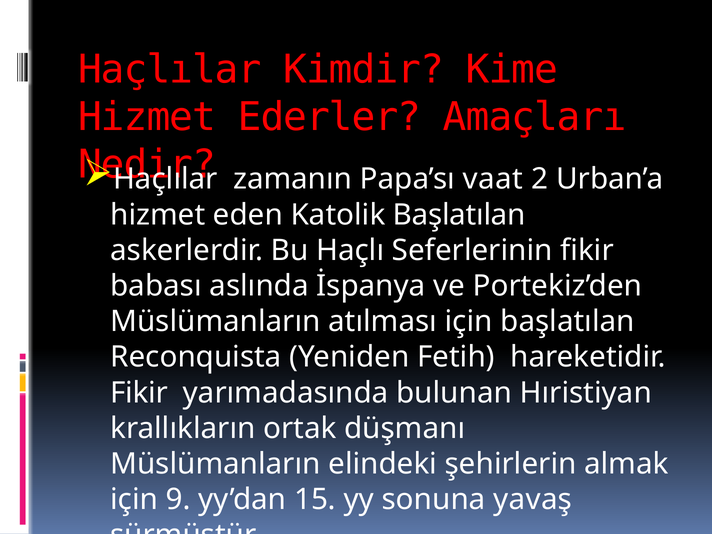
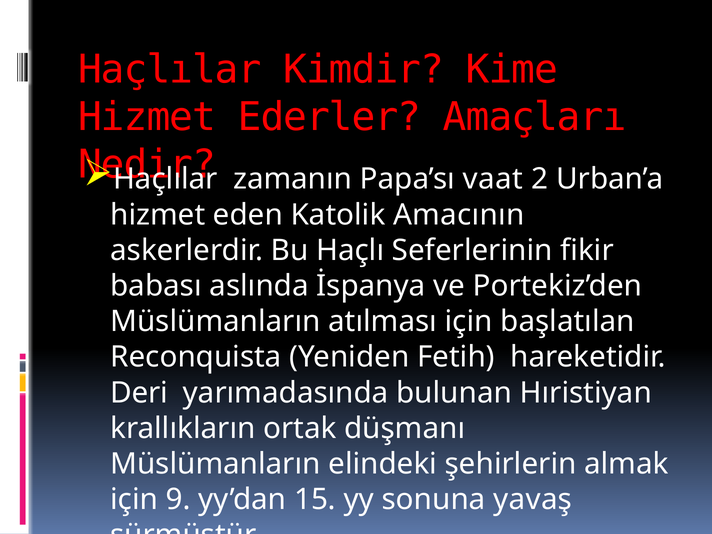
Katolik Başlatılan: Başlatılan -> Amacının (459, 215)
Fikir: Fikir -> Deri (139, 393)
